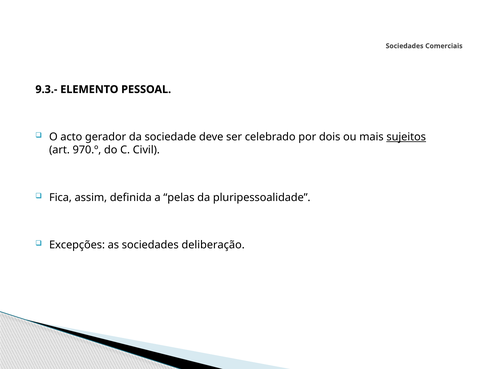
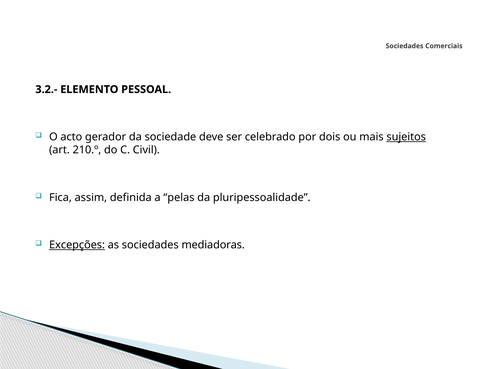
9.3.-: 9.3.- -> 3.2.- (46, 89)
970.º: 970.º -> 210.º (87, 150)
Excepções underline: none -> present (77, 245)
deliberação: deliberação -> mediadoras (213, 245)
